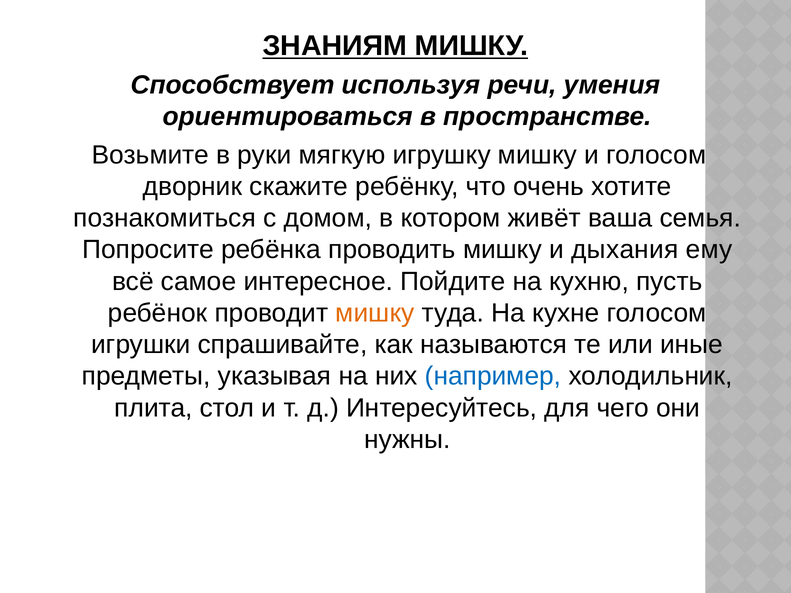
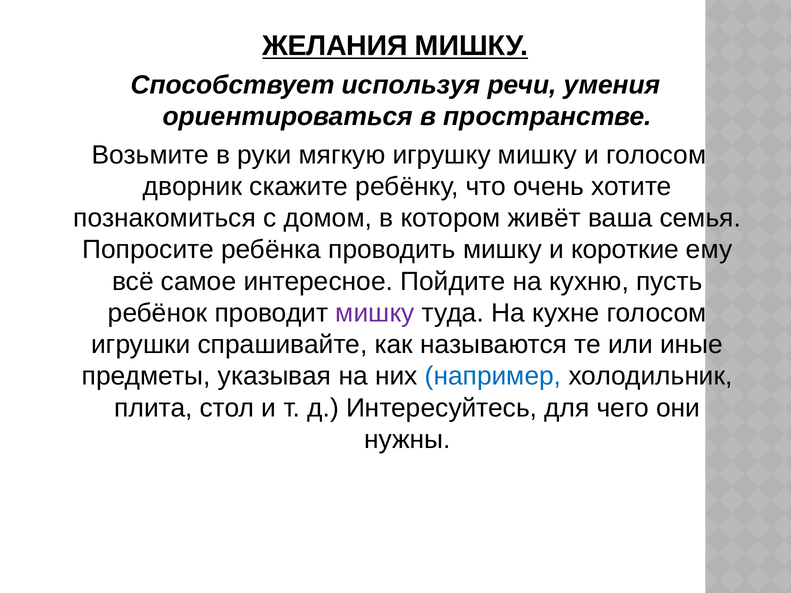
ЗНАНИЯМ: ЗНАНИЯМ -> ЖЕЛАНИЯ (335, 46)
дыхания: дыхания -> короткие (625, 250)
мишку colour: orange -> purple (375, 313)
